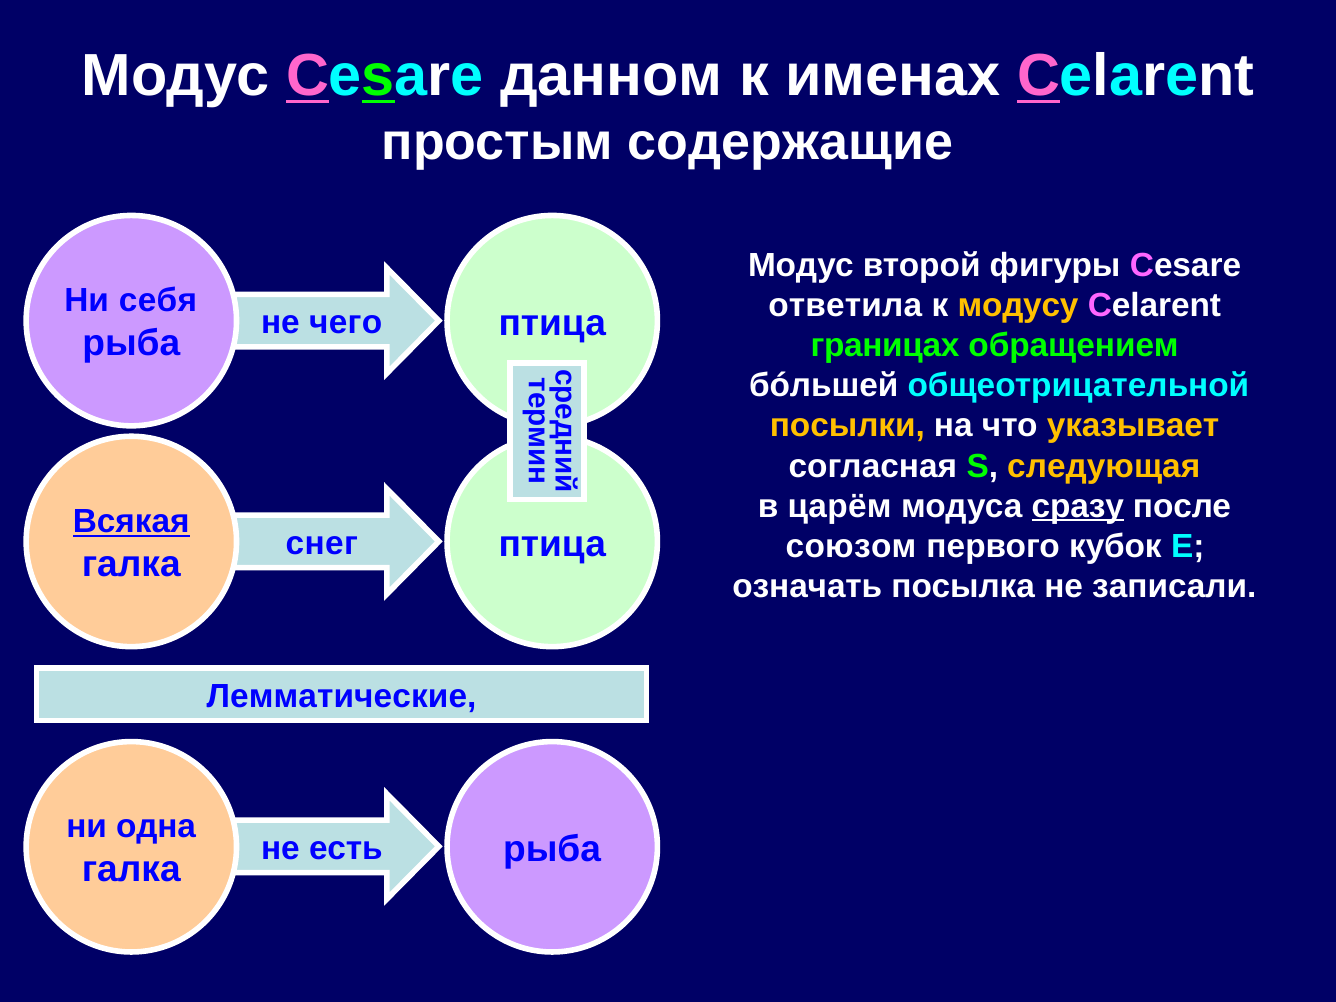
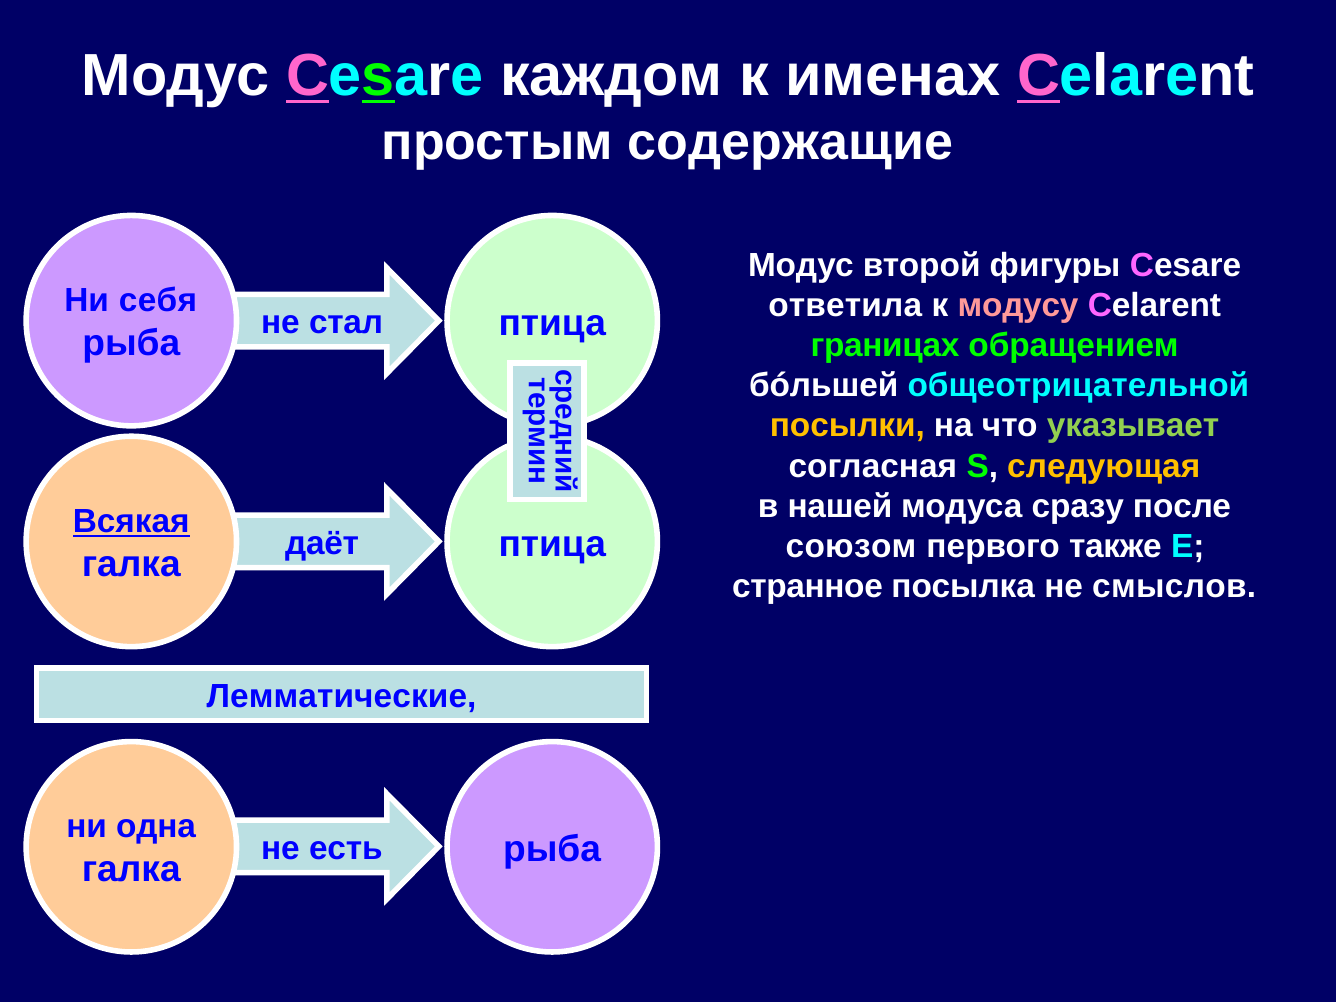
данном: данном -> каждом (611, 76)
модусу colour: yellow -> pink (1018, 306)
чего: чего -> стал (346, 323)
указывает colour: yellow -> light green (1133, 426)
царём: царём -> нашей (840, 506)
сразу underline: present -> none (1078, 506)
снег: снег -> даёт (322, 544)
кубок: кубок -> также (1115, 546)
означать: означать -> странное (807, 586)
записали: записали -> смыслов (1174, 586)
